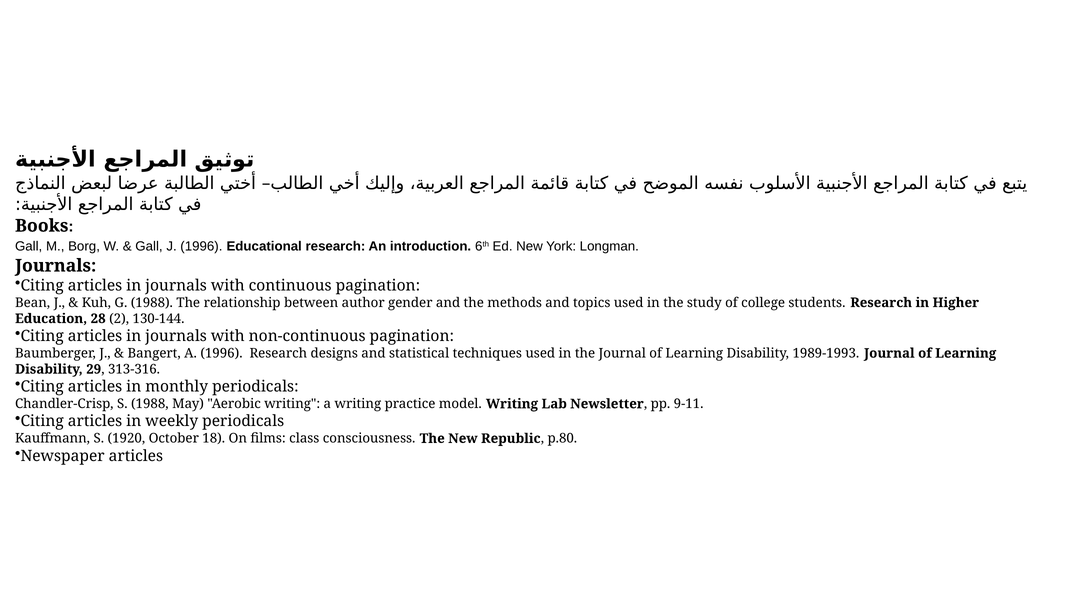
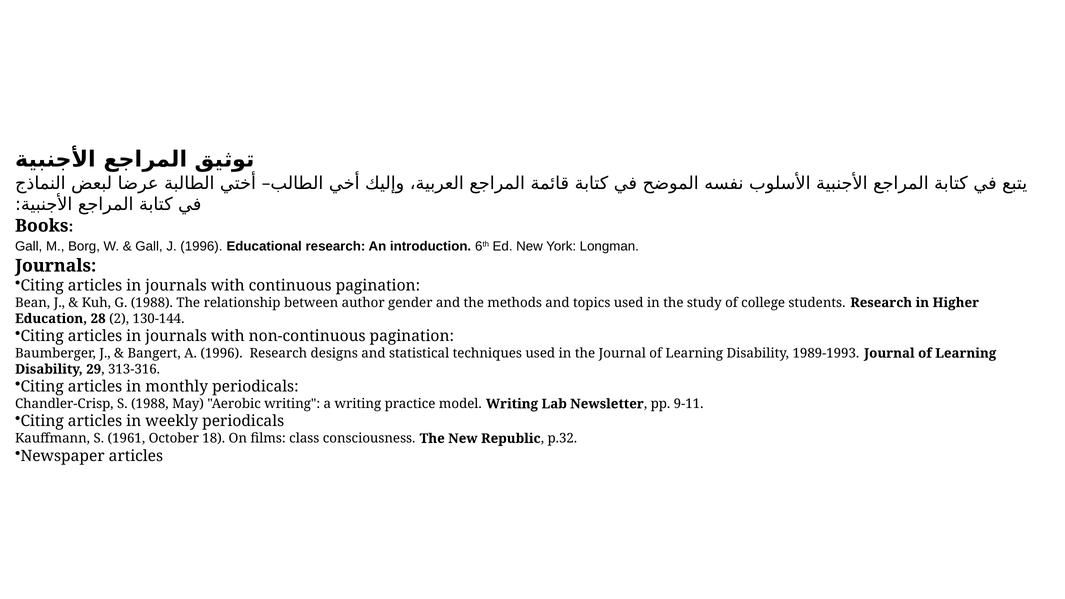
1920: 1920 -> 1961 (126, 439)
p.80: p.80 -> p.32 (562, 439)
